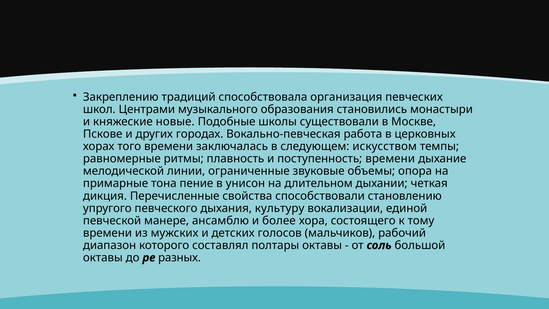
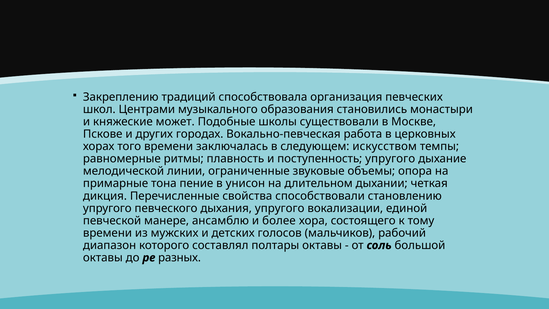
новые: новые -> может (175, 122)
поступенность времени: времени -> упругого (390, 159)
дыхания культуру: культуру -> упругого (280, 208)
